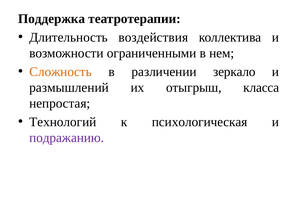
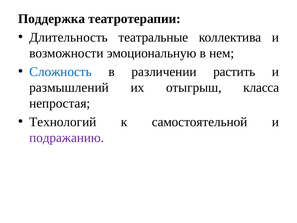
воздействия: воздействия -> театральные (153, 37)
ограниченными: ограниченными -> эмоциональную (152, 53)
Сложность colour: orange -> blue (61, 72)
зеркало: зеркало -> растить (234, 72)
психологическая: психологическая -> самостоятельной (200, 122)
